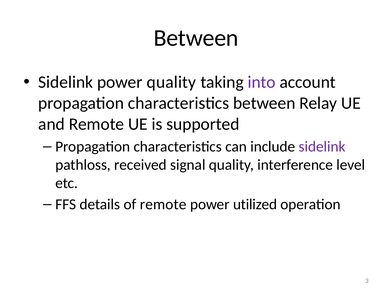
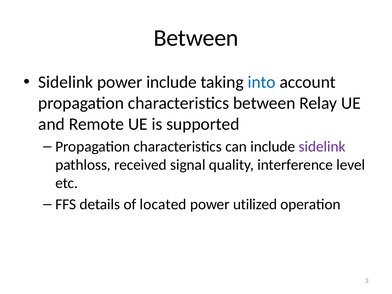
power quality: quality -> include (172, 82)
into colour: purple -> blue (262, 82)
of remote: remote -> located (163, 204)
